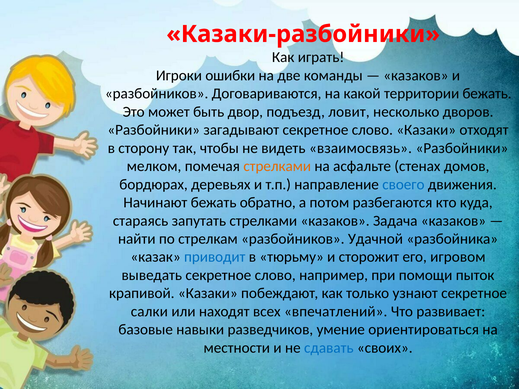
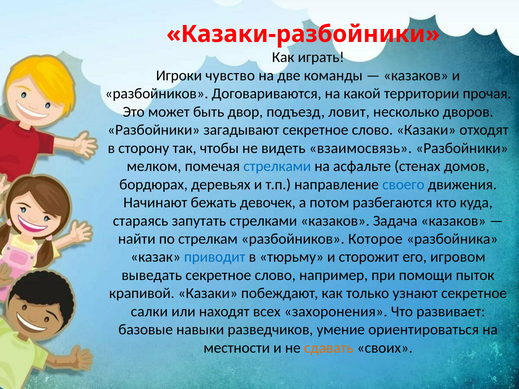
ошибки: ошибки -> чувство (230, 76)
территории бежать: бежать -> прочая (487, 94)
стрелками colour: orange -> blue (277, 166)
обратно: обратно -> девочек (268, 203)
Удачной: Удачной -> Которое (375, 239)
впечатлений: впечатлений -> захоронения (336, 312)
сдавать colour: blue -> orange (329, 348)
